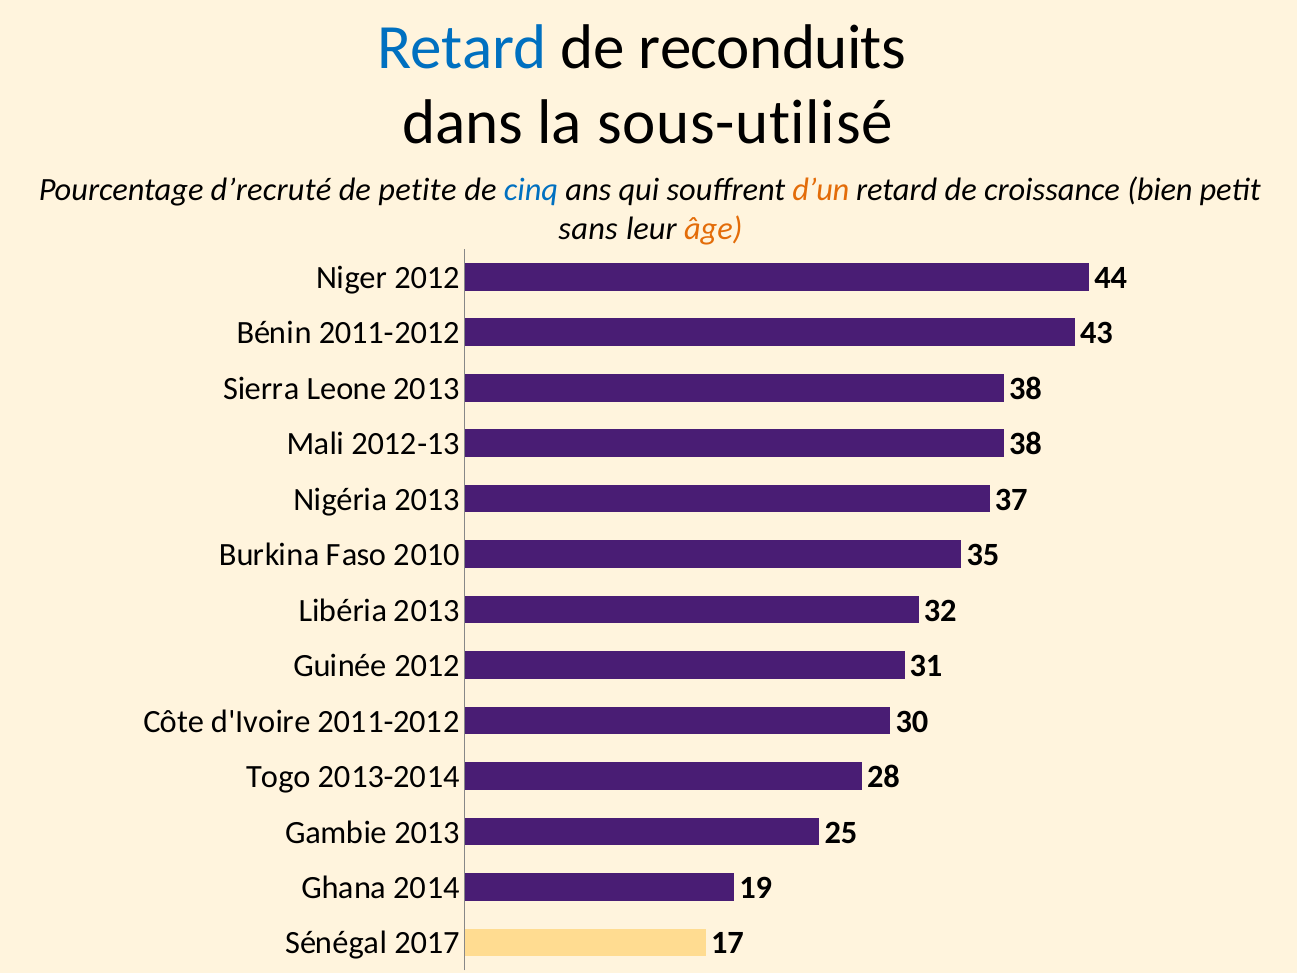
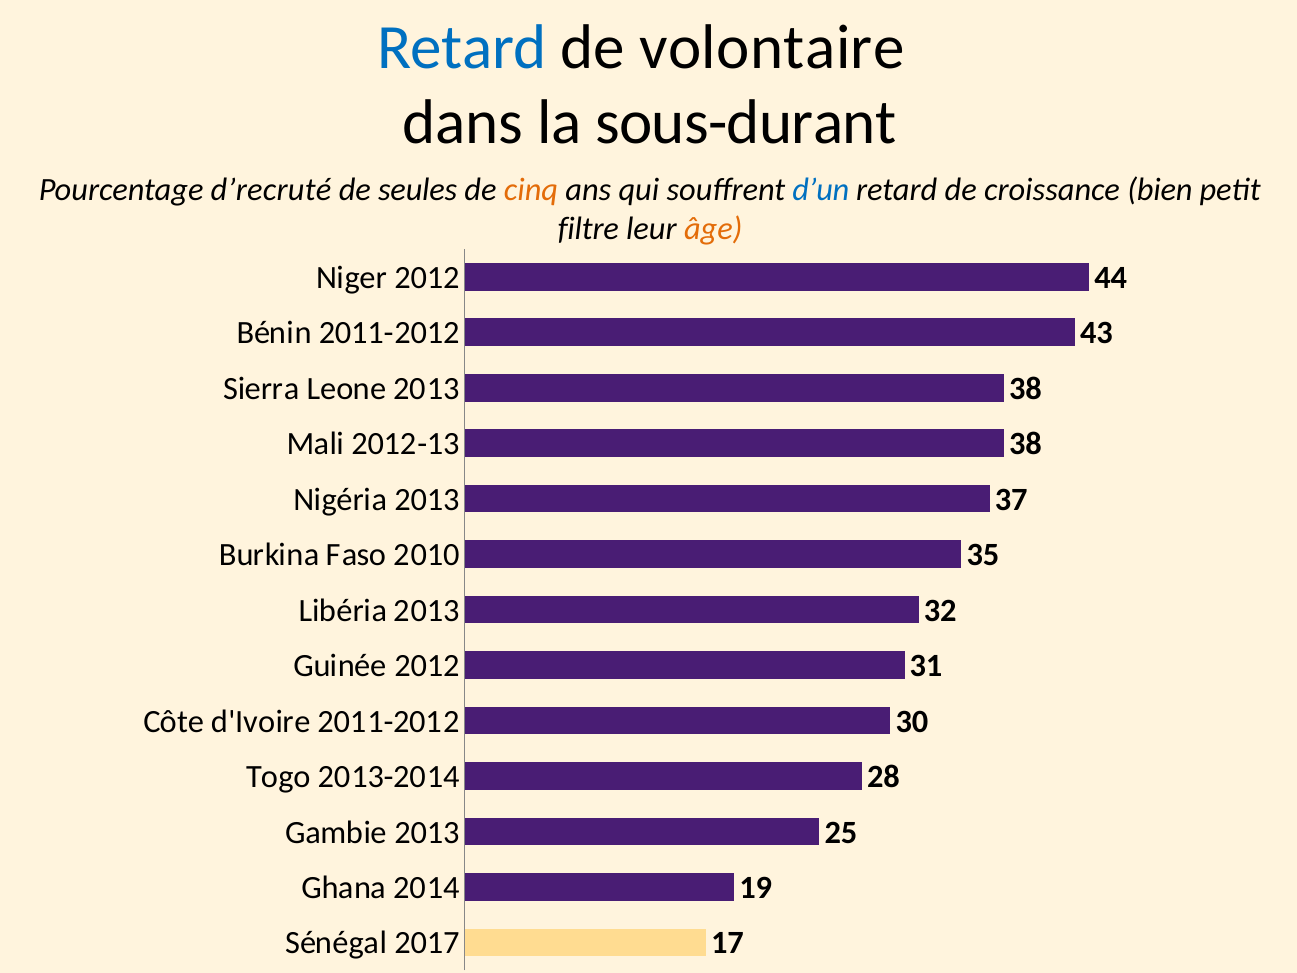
reconduits: reconduits -> volontaire (772, 47)
sous-utilisé: sous-utilisé -> sous-durant (746, 123)
petite: petite -> seules (418, 190)
cinq colour: blue -> orange (531, 190)
d’un colour: orange -> blue (821, 190)
sans: sans -> filtre (588, 229)
